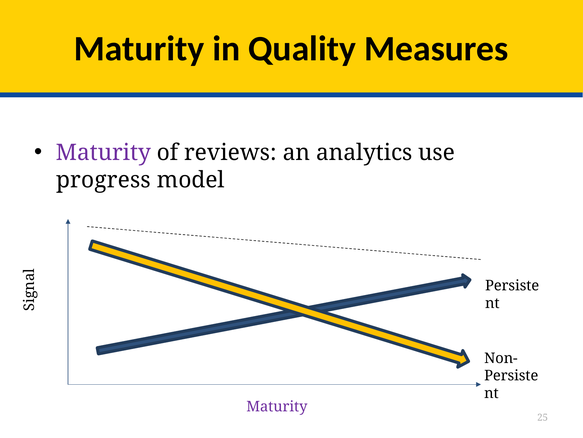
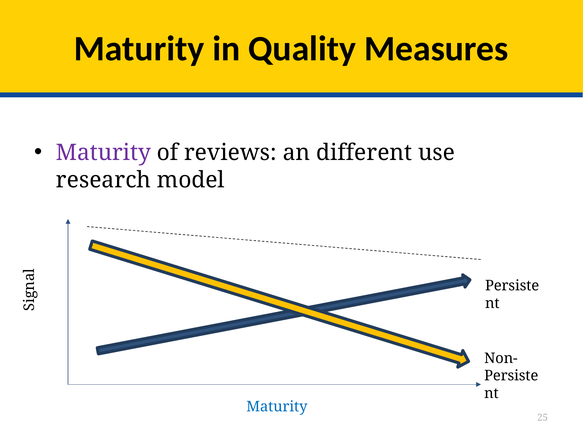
analytics: analytics -> different (364, 152)
progress: progress -> research (103, 180)
Maturity colour: purple -> blue (277, 406)
